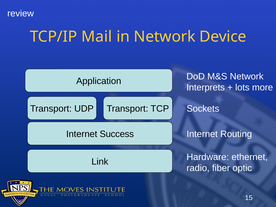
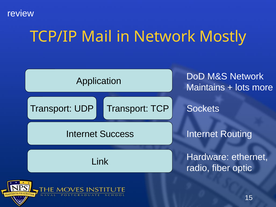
Device: Device -> Mostly (223, 37)
Interprets: Interprets -> Maintains (206, 88)
